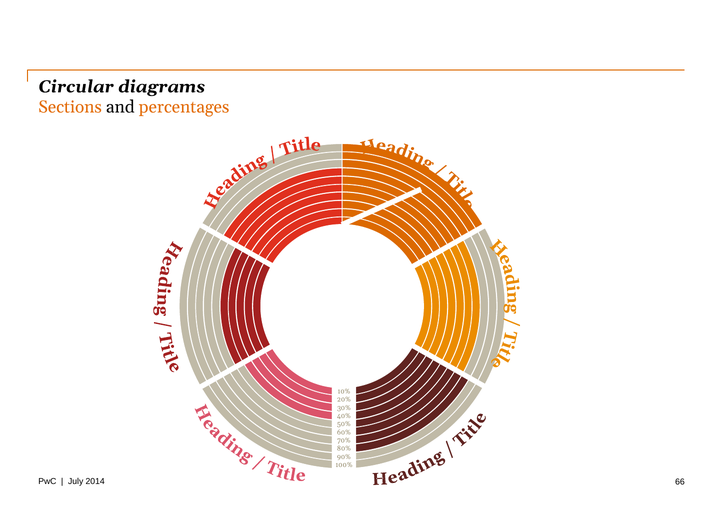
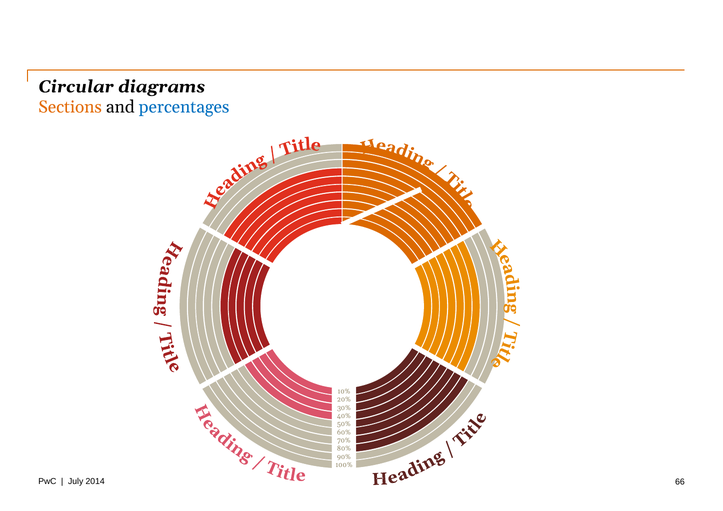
percentages colour: orange -> blue (184, 107)
